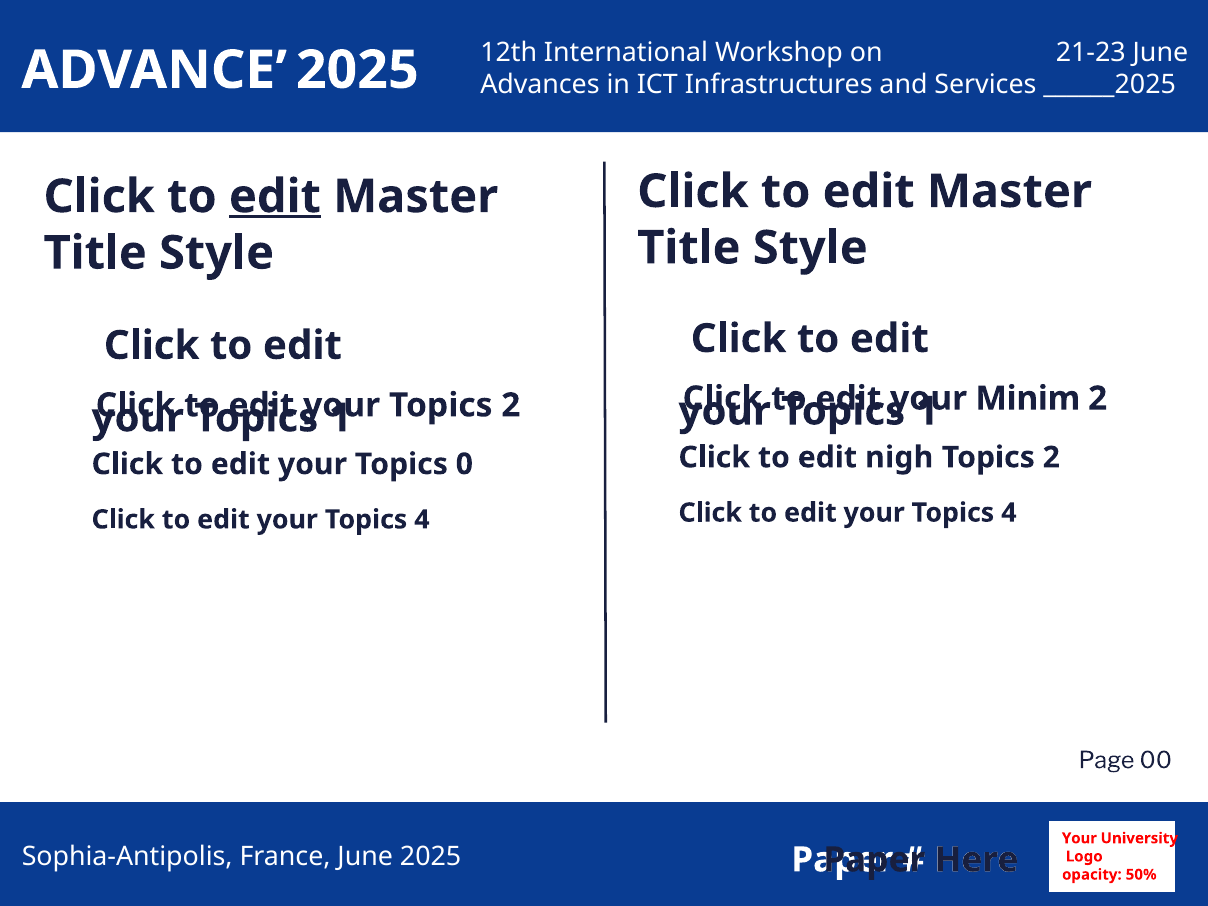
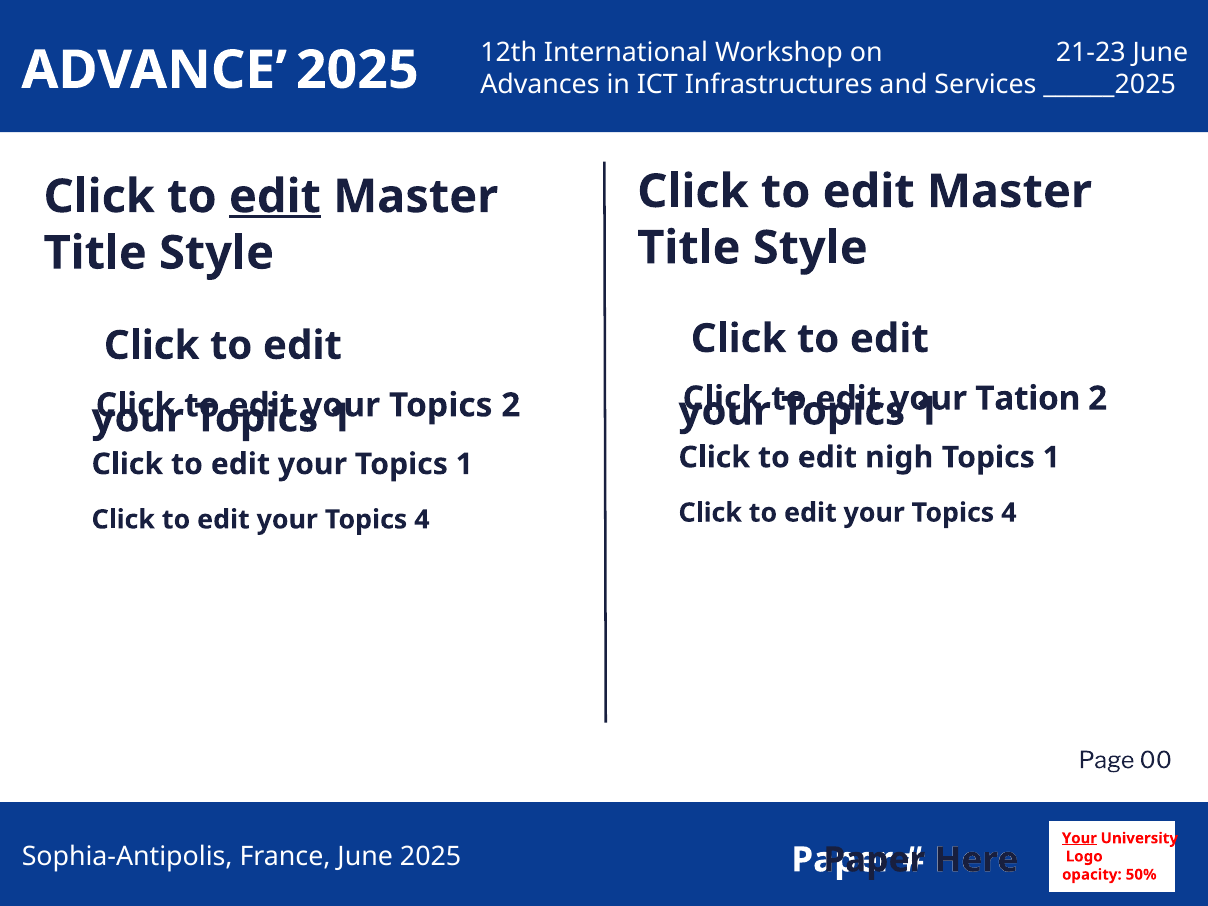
Minim: Minim -> Tation (1028, 398)
2: 2 -> 1 (1051, 457)
0: 0 -> 1 (464, 464)
Your underline: none -> present (1079, 838)
